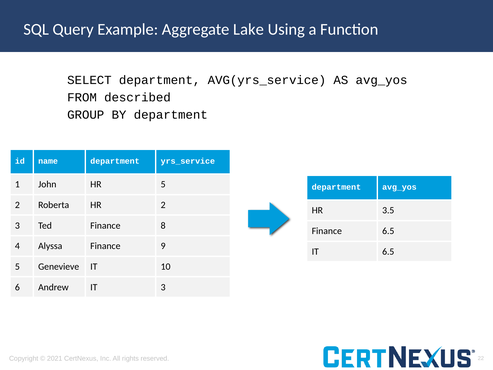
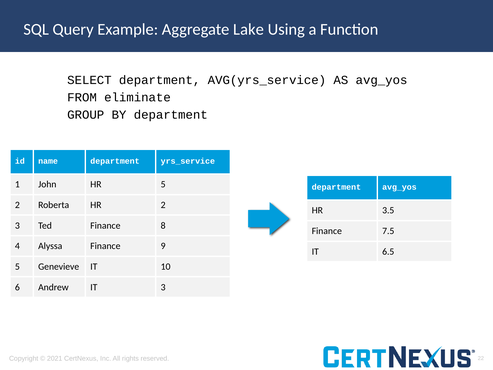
described: described -> eliminate (137, 97)
Finance 6.5: 6.5 -> 7.5 (388, 231)
